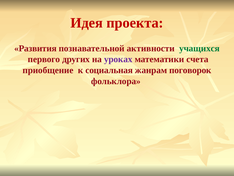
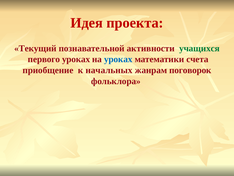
Развития: Развития -> Текущий (35, 48)
первого других: других -> уроках (76, 59)
уроках colour: purple -> blue (118, 59)
социальная: социальная -> начальных (109, 70)
